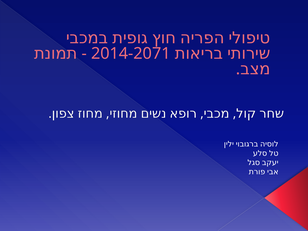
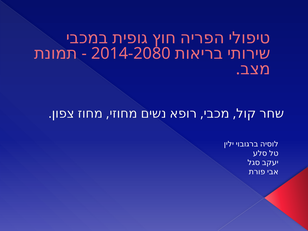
2014-2071: 2014-2071 -> 2014-2080 (131, 53)
